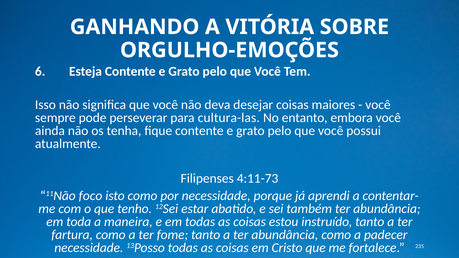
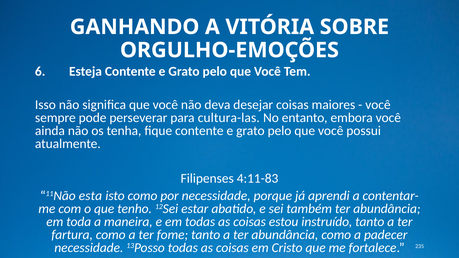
4:11-73: 4:11-73 -> 4:11-83 (258, 178)
foco: foco -> esta (90, 196)
